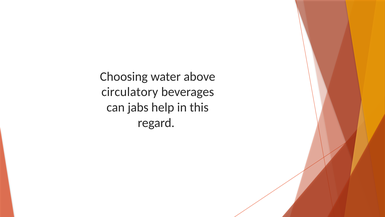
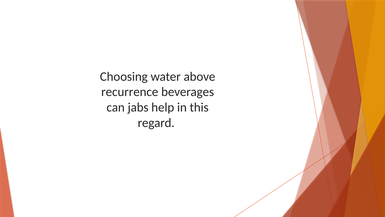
circulatory: circulatory -> recurrence (130, 92)
